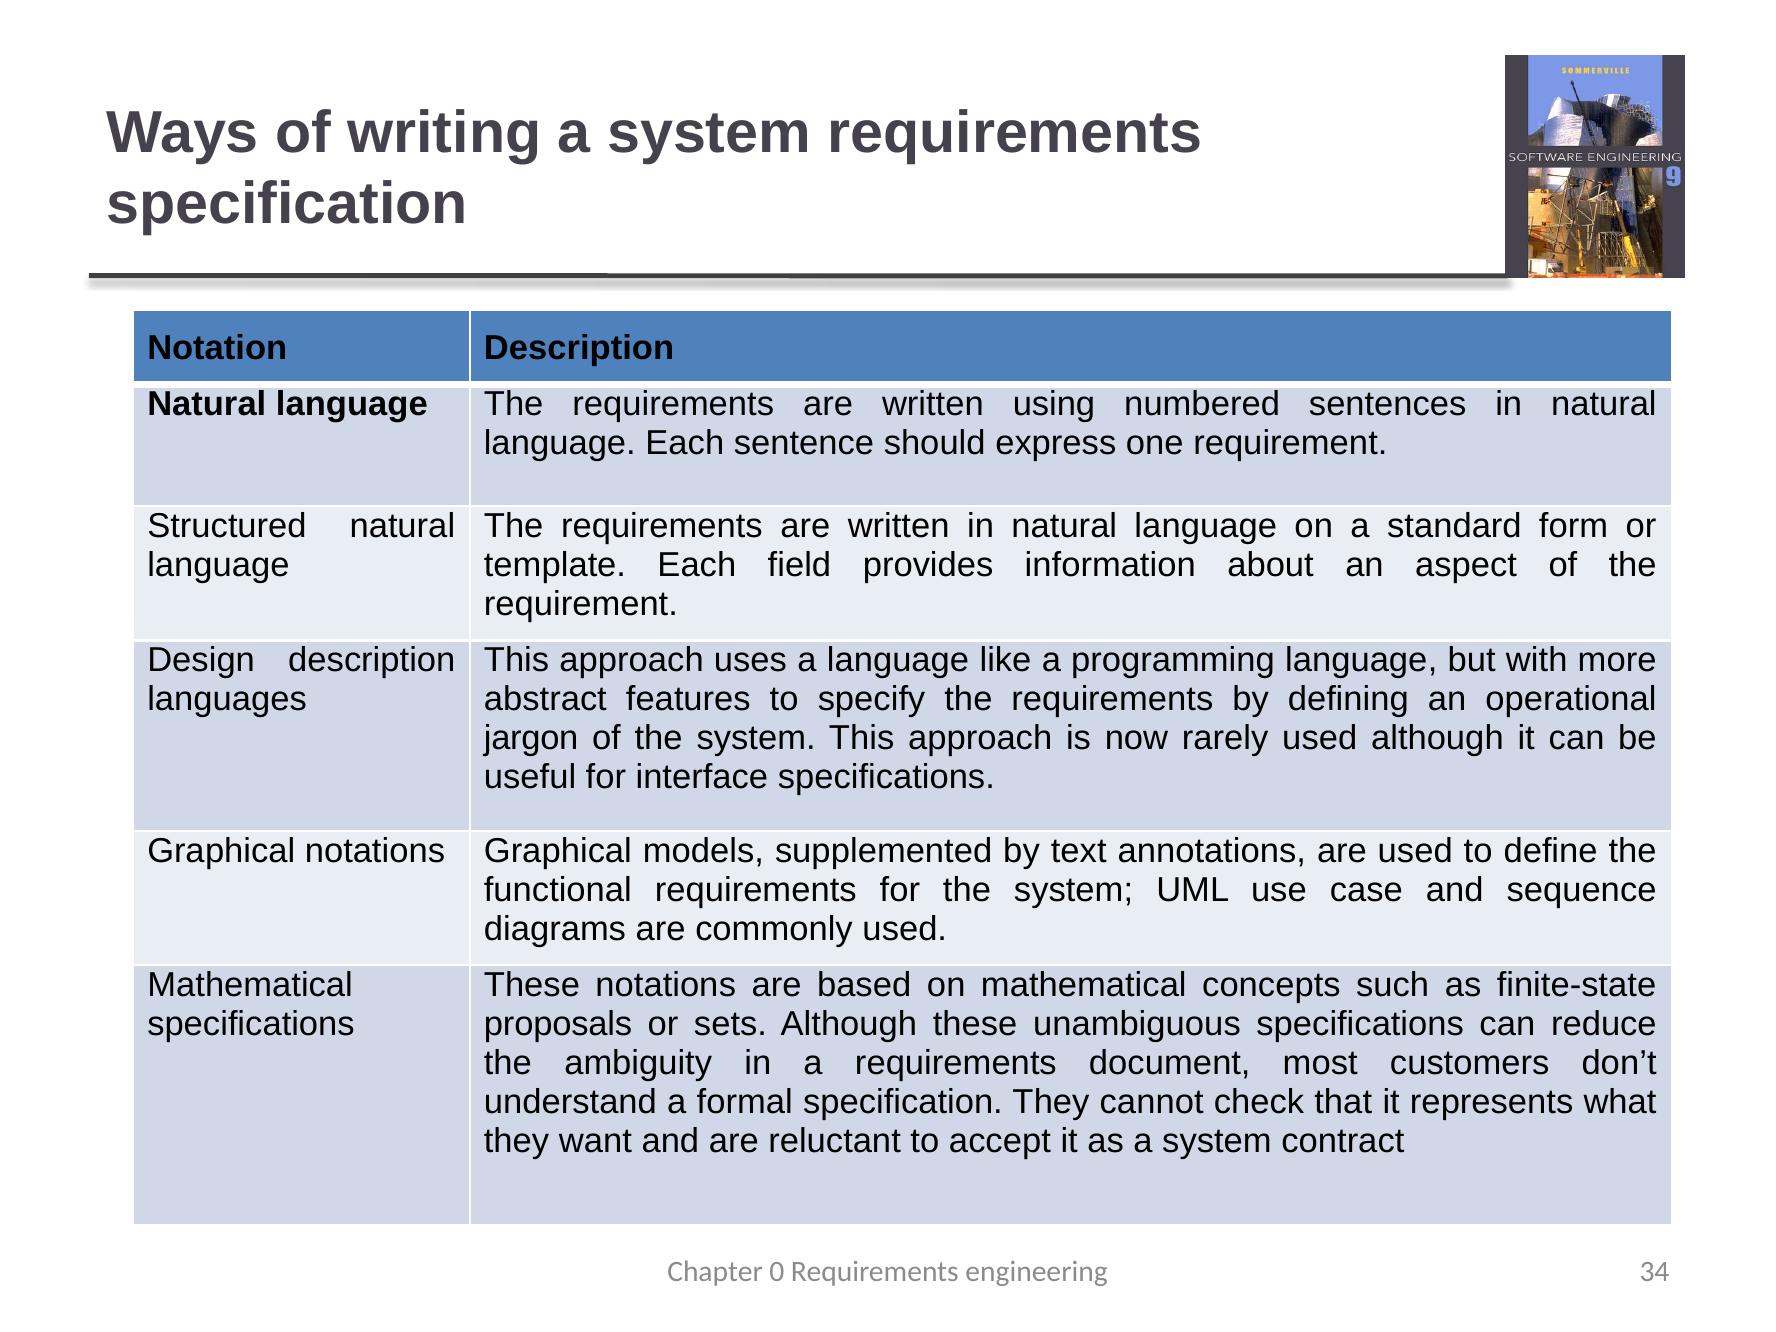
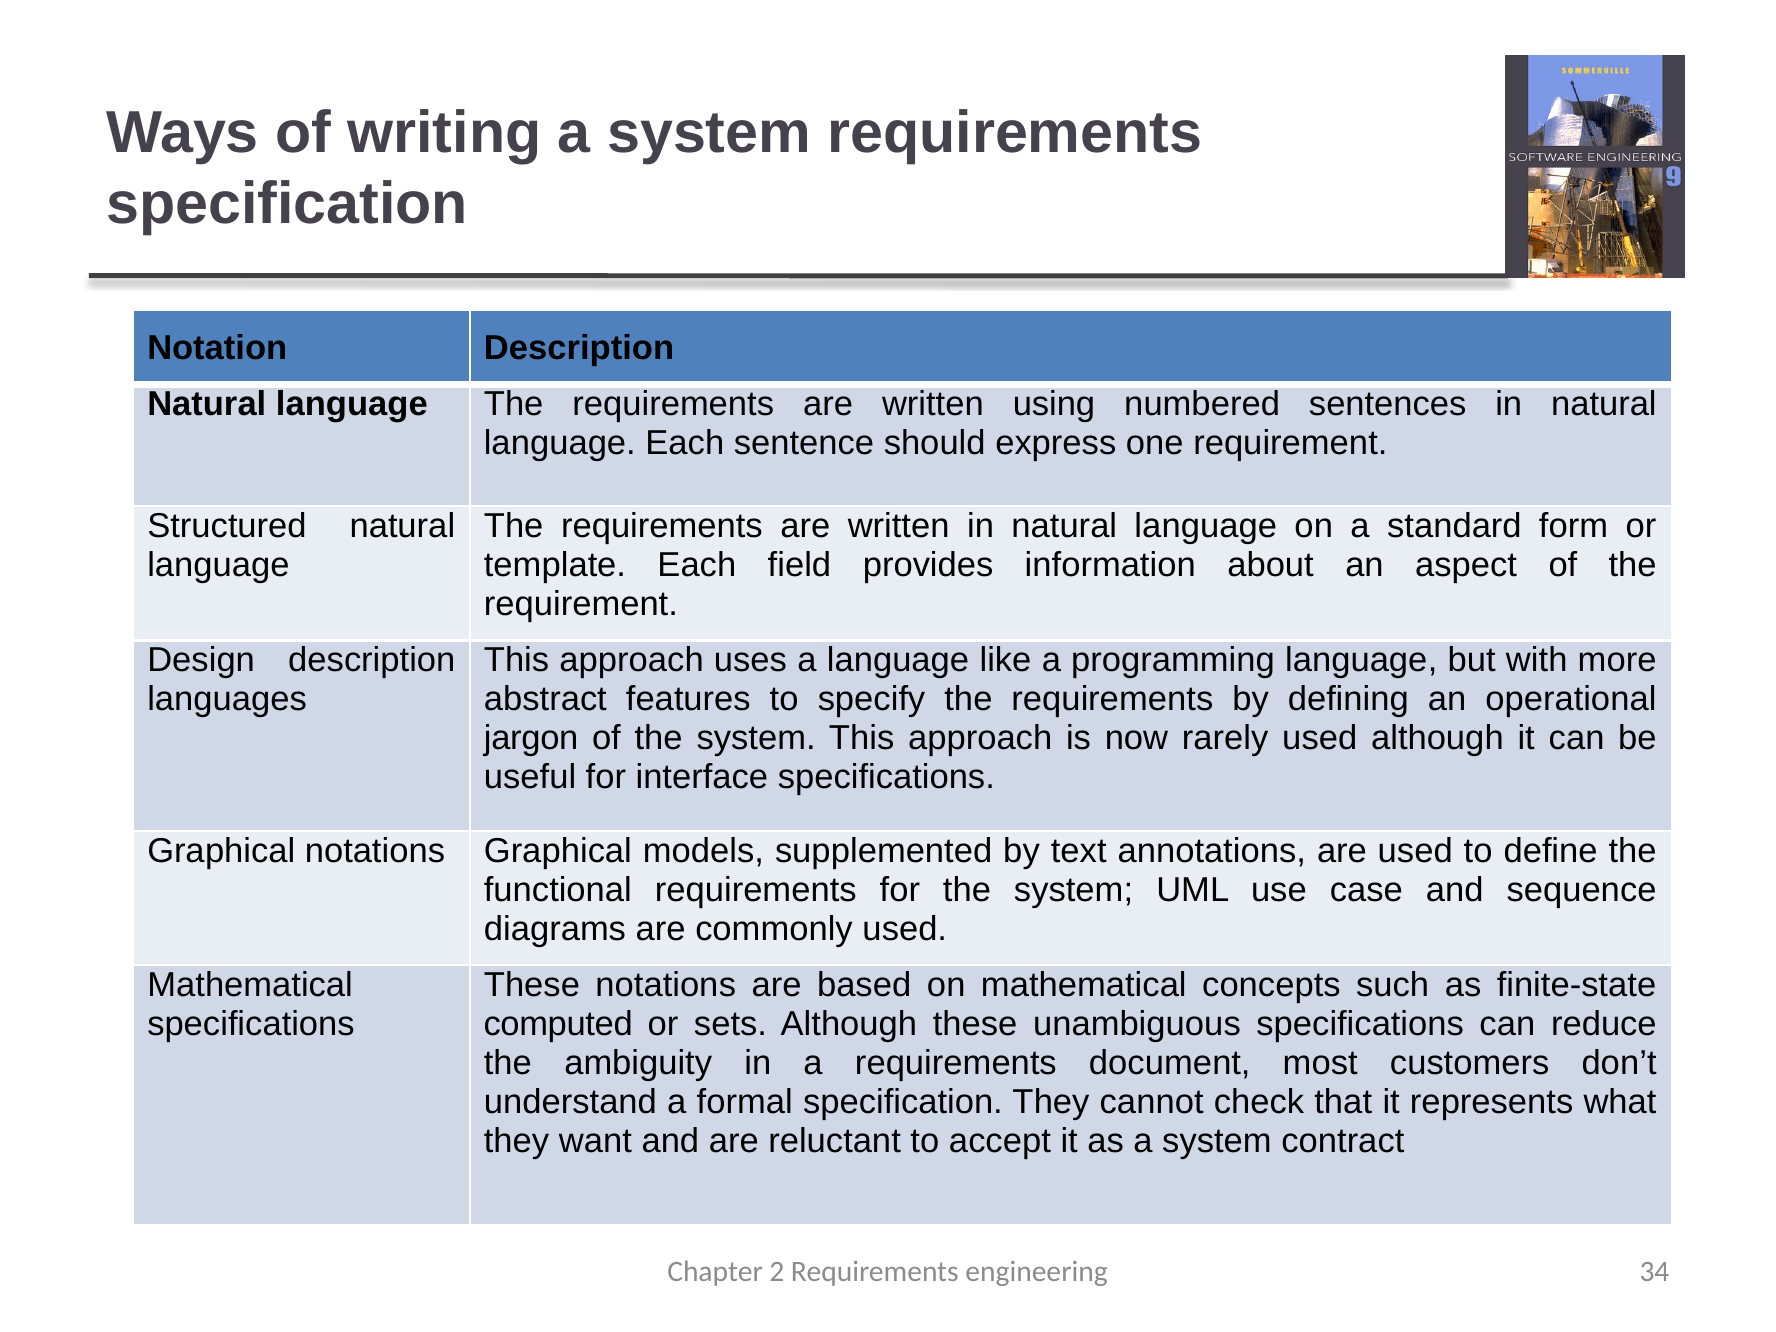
proposals: proposals -> computed (558, 1024)
0: 0 -> 2 (777, 1272)
